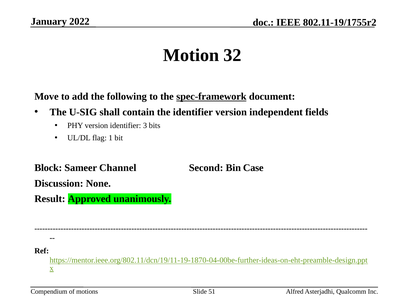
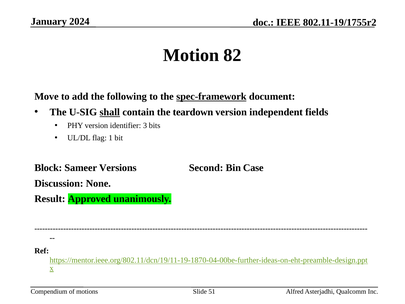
2022: 2022 -> 2024 (79, 21)
32: 32 -> 82 (233, 55)
shall underline: none -> present (110, 112)
the identifier: identifier -> teardown (193, 112)
Channel: Channel -> Versions (118, 168)
